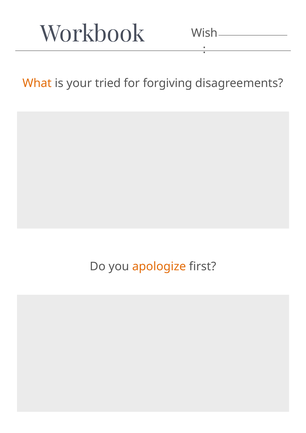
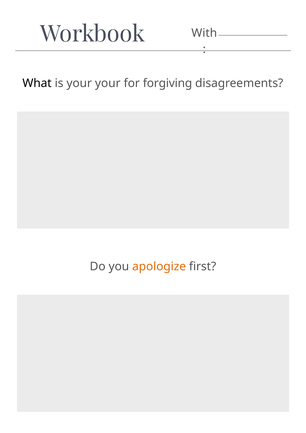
Wish: Wish -> With (204, 33)
What colour: orange -> black (37, 83)
your tried: tried -> your (108, 83)
